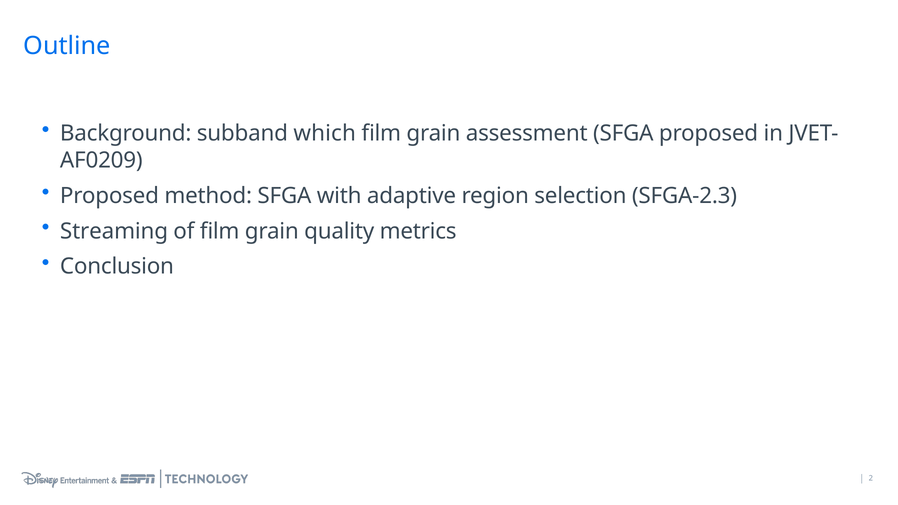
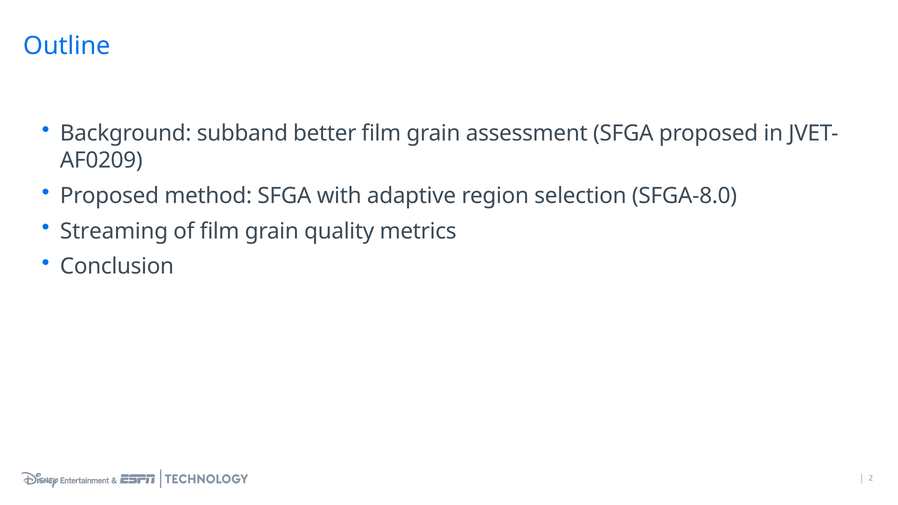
which: which -> better (325, 134)
SFGA-2.3: SFGA-2.3 -> SFGA-8.0 (684, 196)
